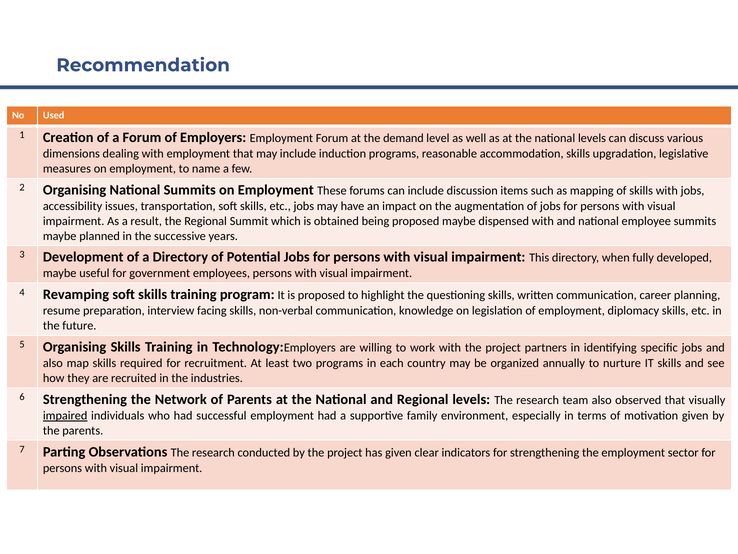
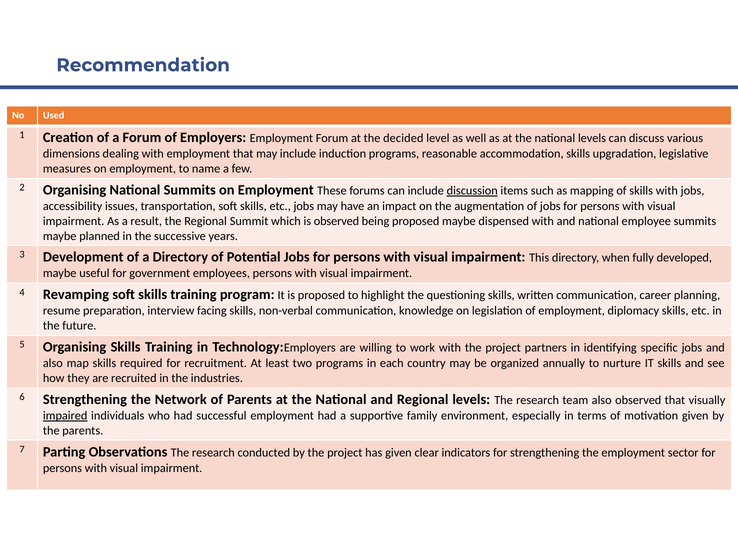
demand: demand -> decided (403, 138)
discussion underline: none -> present (472, 191)
is obtained: obtained -> observed (336, 221)
